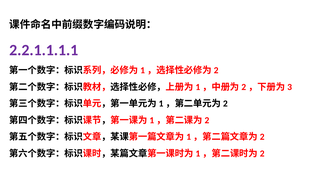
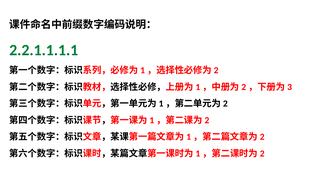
2.2.1.1.1.1 colour: purple -> green (44, 50)
